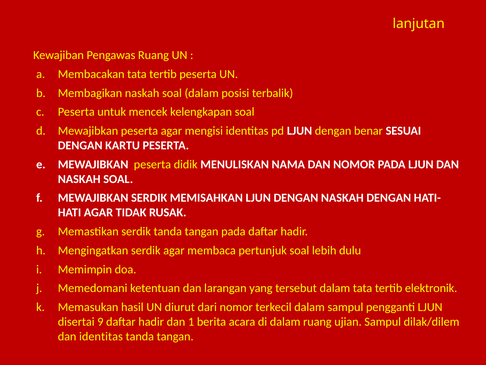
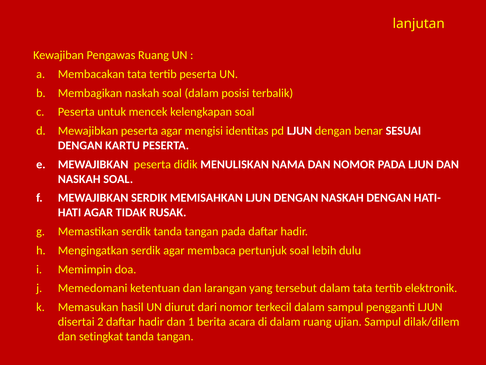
9: 9 -> 2 (100, 321)
dan identitas: identitas -> setingkat (101, 336)
